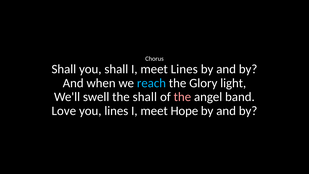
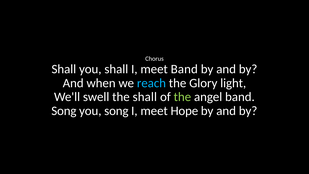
meet Lines: Lines -> Band (184, 69)
the colour: pink -> light green (182, 97)
Love: Love -> Song (64, 111)
you lines: lines -> song (116, 111)
